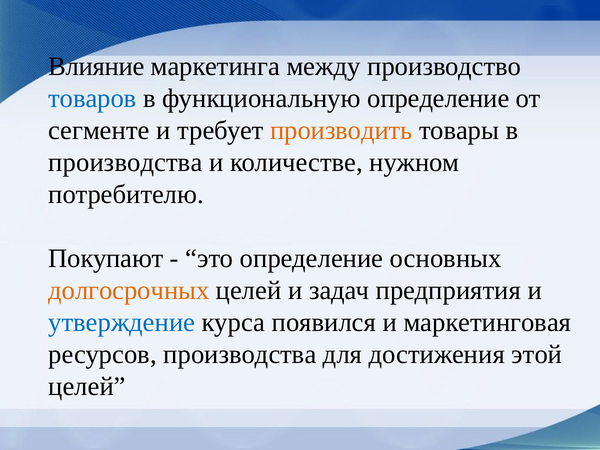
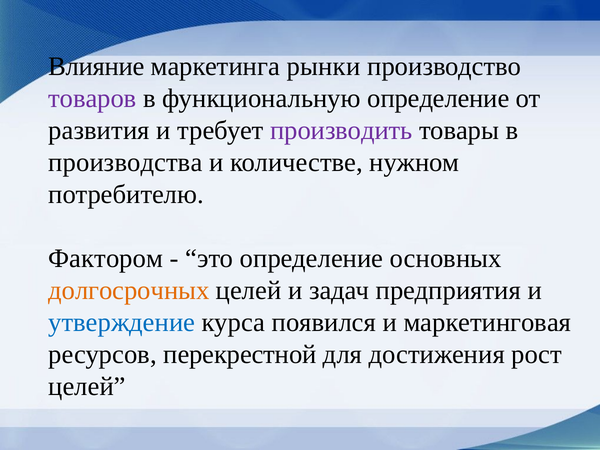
между: между -> рынки (323, 66)
товаров colour: blue -> purple (92, 98)
сегменте: сегменте -> развития (99, 130)
производить colour: orange -> purple (341, 130)
Покупают: Покупают -> Фактором (106, 258)
ресурсов производства: производства -> перекрестной (240, 354)
этой: этой -> рост (537, 354)
